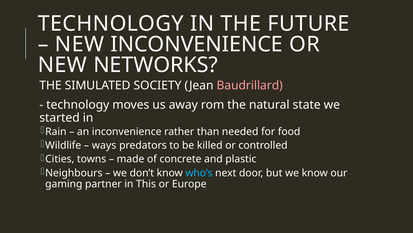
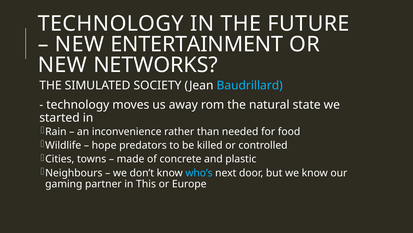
NEW INCONVENIENCE: INCONVENIENCE -> ENTERTAINMENT (197, 44)
Baudrillard colour: pink -> light blue (250, 85)
ways: ways -> hope (104, 145)
